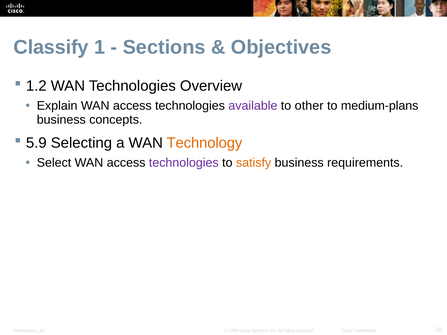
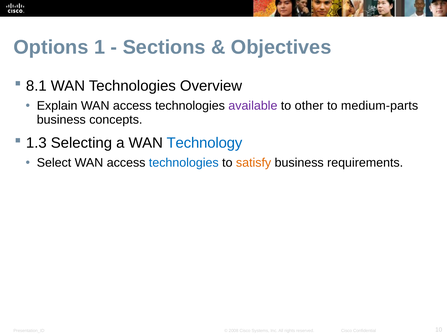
Classify: Classify -> Options (51, 47)
1.2: 1.2 -> 8.1 (36, 86)
medium-plans: medium-plans -> medium-parts (380, 106)
5.9: 5.9 -> 1.3 (36, 143)
Technology colour: orange -> blue (204, 143)
technologies colour: purple -> blue (184, 163)
